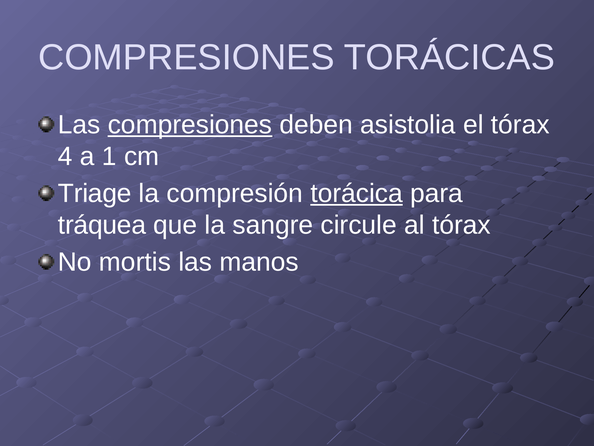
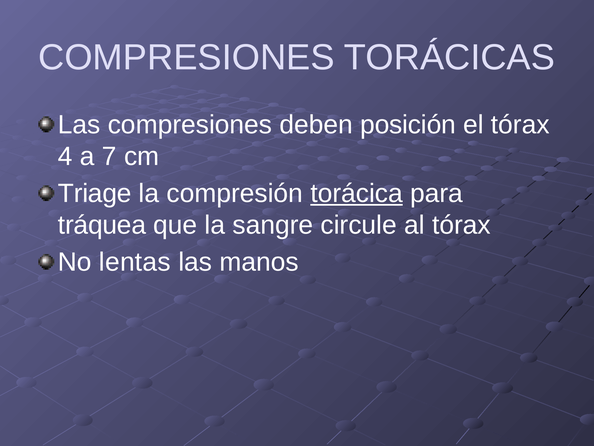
compresiones underline: present -> none (190, 125)
asistolia: asistolia -> posición (408, 125)
1: 1 -> 7 (109, 156)
mortis: mortis -> lentas (135, 262)
